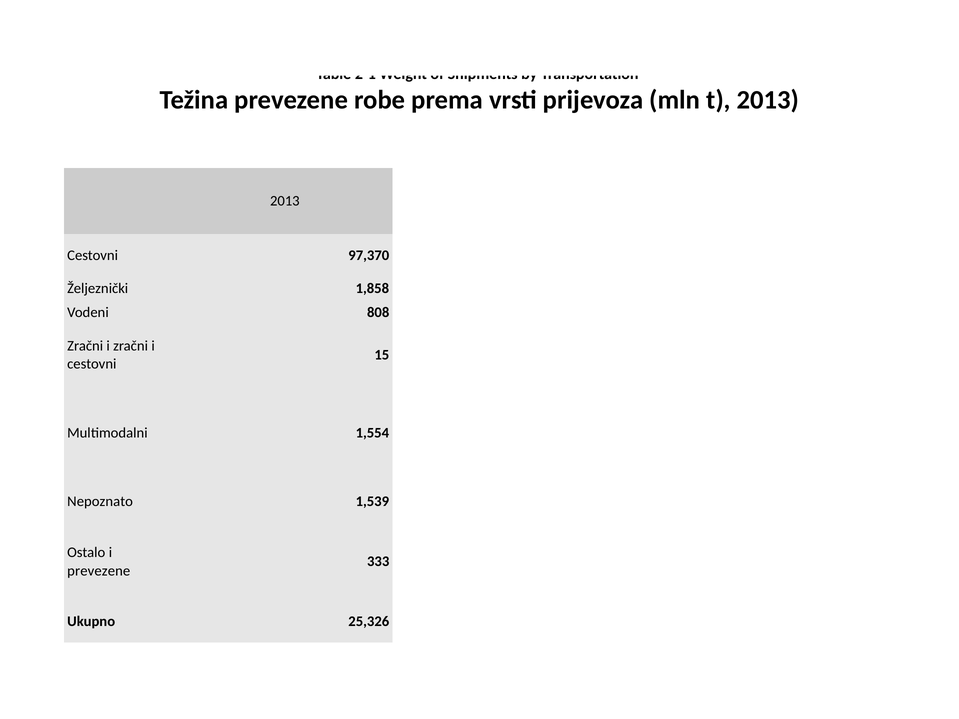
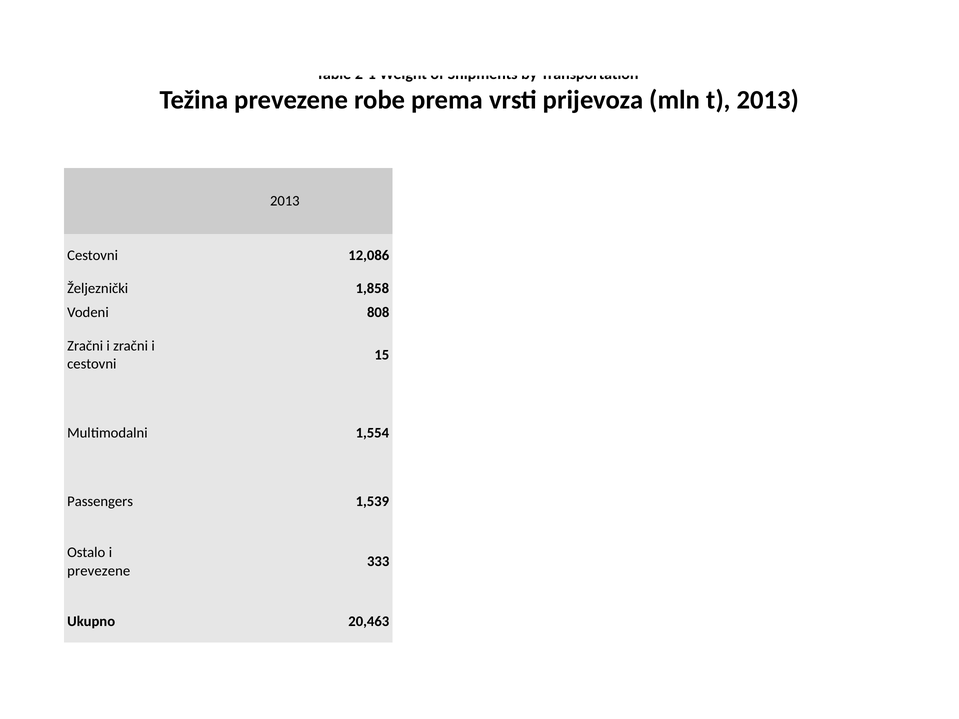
97,370: 97,370 -> 12,086 (369, 255)
Nepoznato: Nepoznato -> Passengers (100, 502)
25,326: 25,326 -> 20,463 (369, 622)
